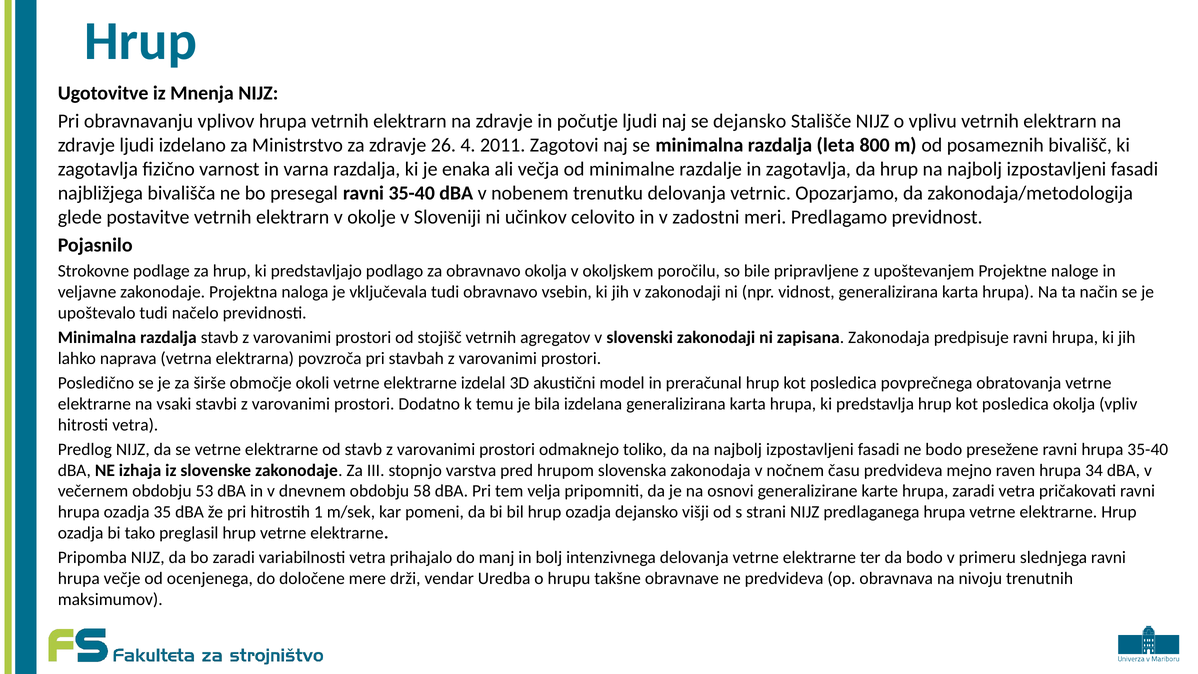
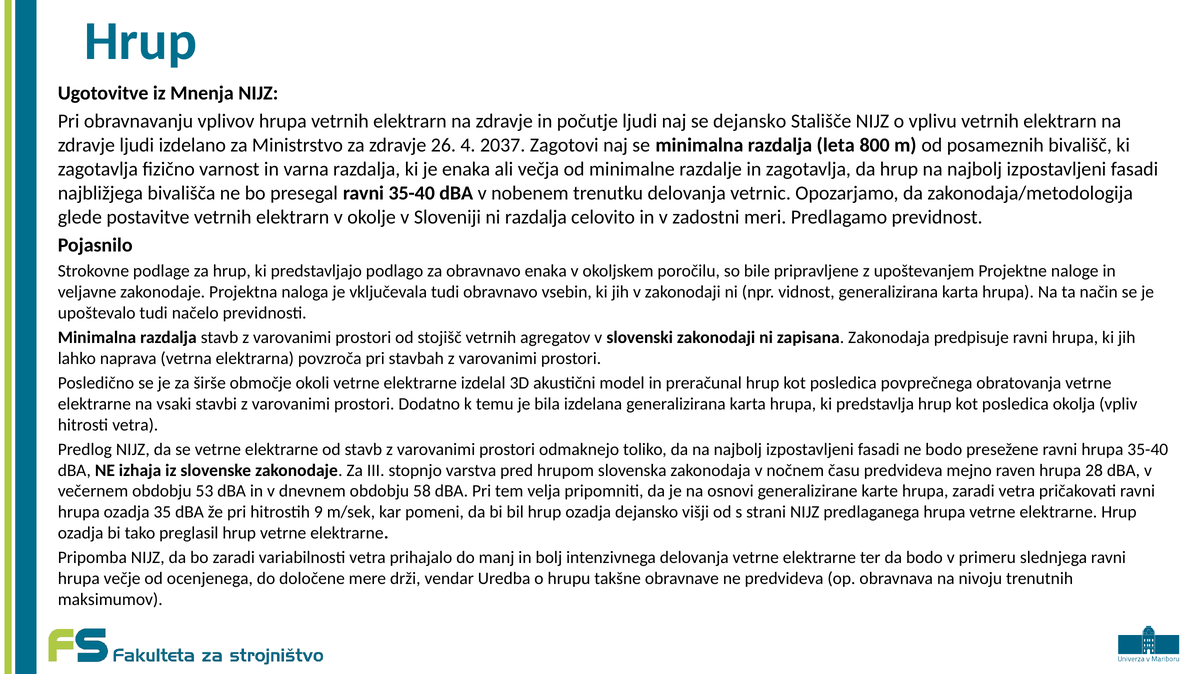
2011: 2011 -> 2037 (503, 145)
ni učinkov: učinkov -> razdalja (536, 217)
obravnavo okolja: okolja -> enaka (546, 271)
34: 34 -> 28 (1094, 470)
1: 1 -> 9 (318, 512)
